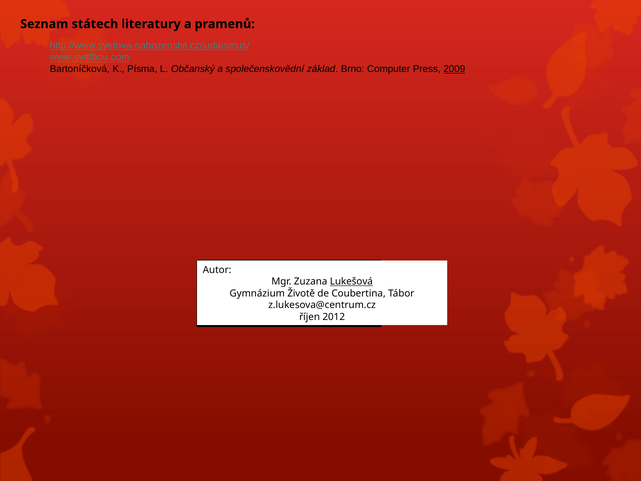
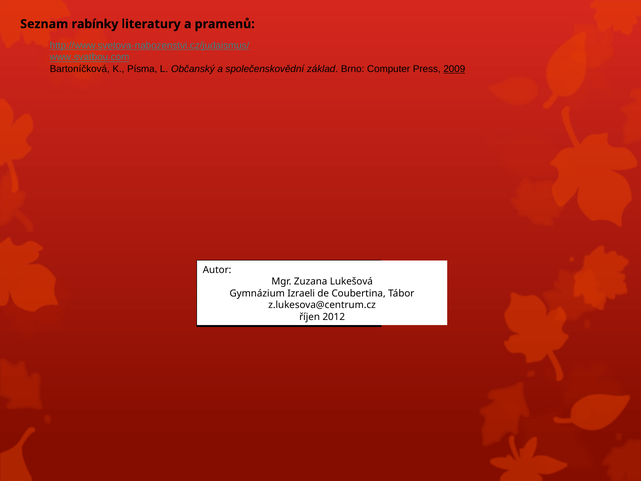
státech: státech -> rabínky (95, 24)
Lukešová underline: present -> none (351, 282)
Životě: Životě -> Izraeli (301, 293)
